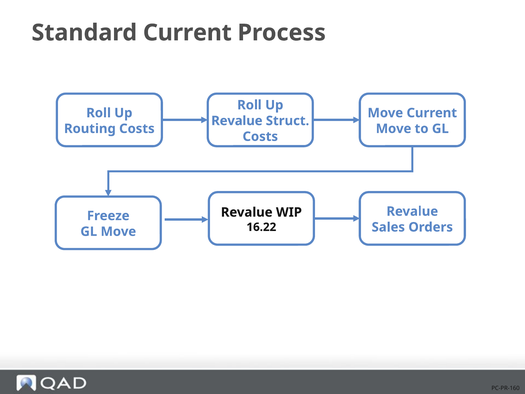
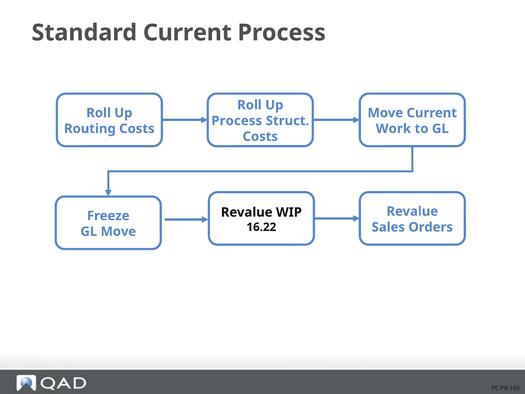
Revalue: Revalue -> Process (237, 121)
Move: Move -> Work (393, 129)
